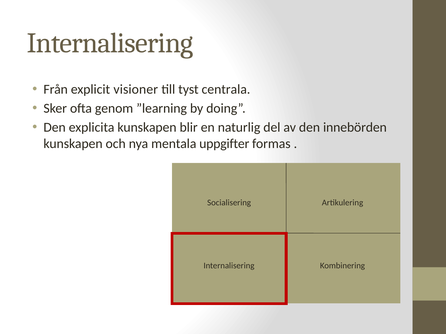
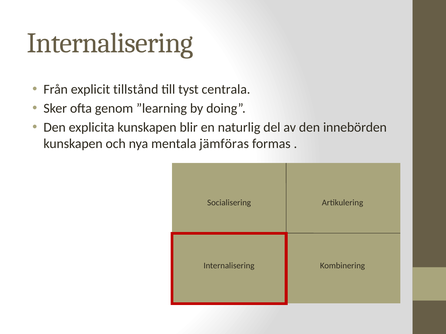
visioner: visioner -> tillstånd (136, 89)
uppgifter: uppgifter -> jämföras (224, 144)
